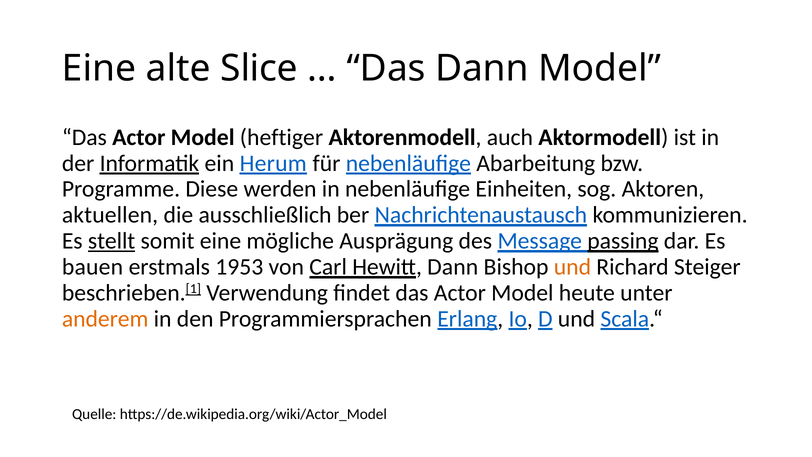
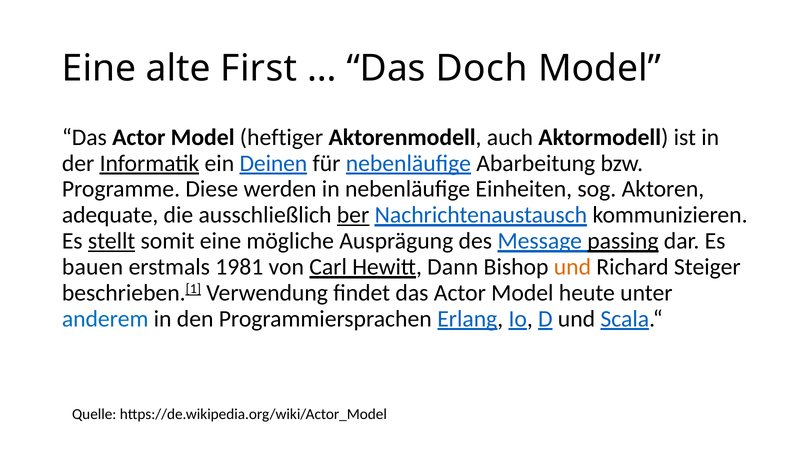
Slice: Slice -> First (259, 68)
Das Dann: Dann -> Doch (482, 68)
Herum: Herum -> Deinen (273, 163)
aktuellen: aktuellen -> adequate (110, 215)
ber underline: none -> present (353, 215)
1953: 1953 -> 1981 (239, 267)
anderem colour: orange -> blue (105, 319)
